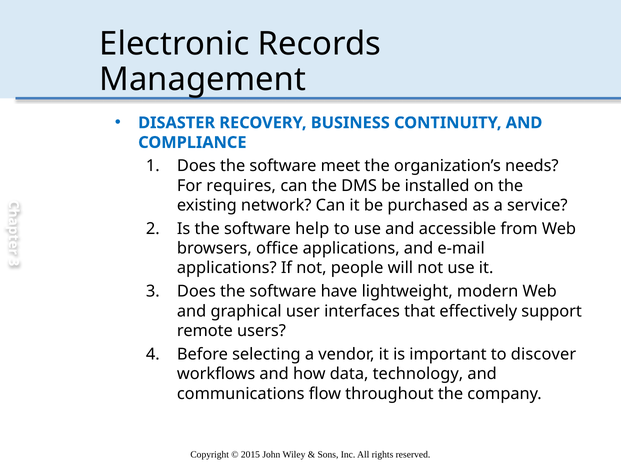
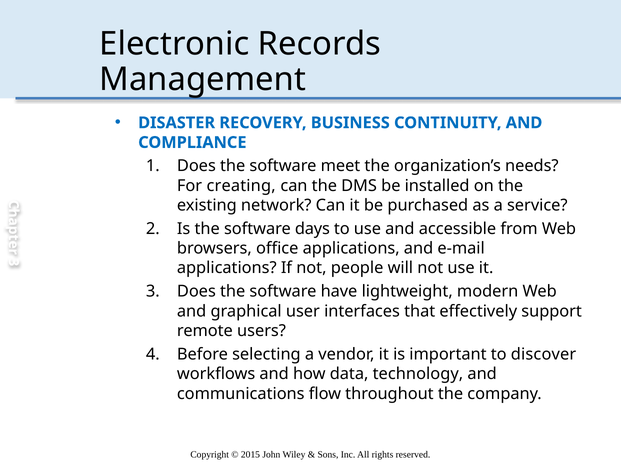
requires: requires -> creating (241, 186)
help: help -> days (312, 229)
